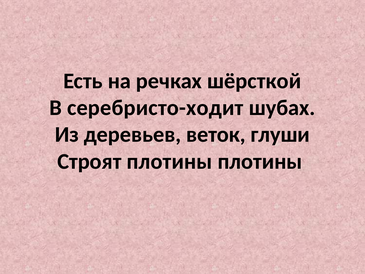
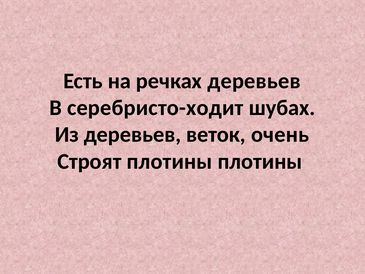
речках шёрсткой: шёрсткой -> деревьев (254, 81)
глуши: глуши -> очень (280, 135)
